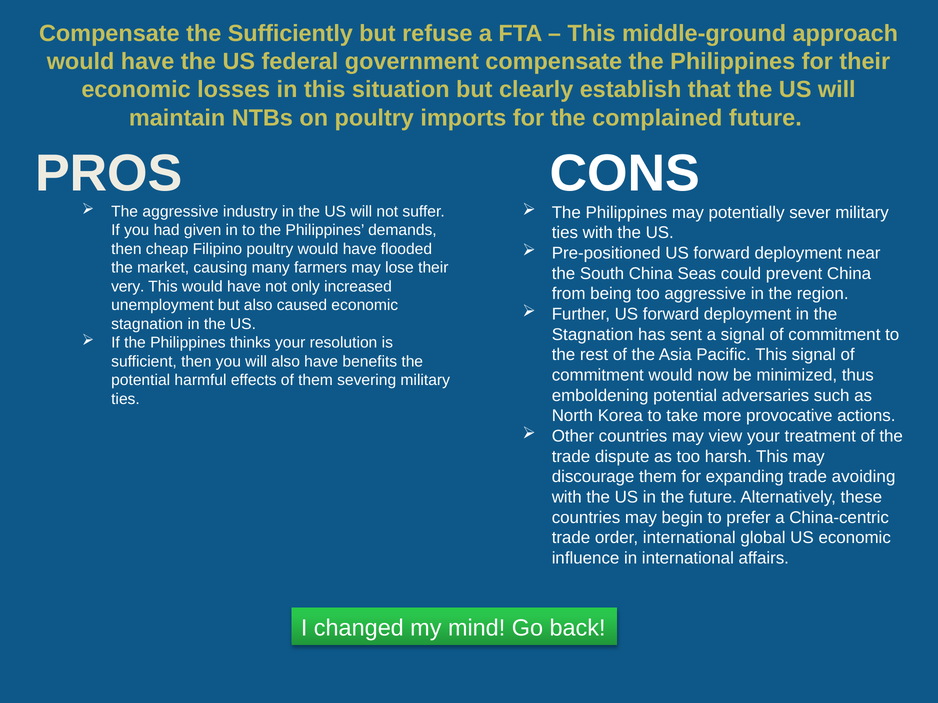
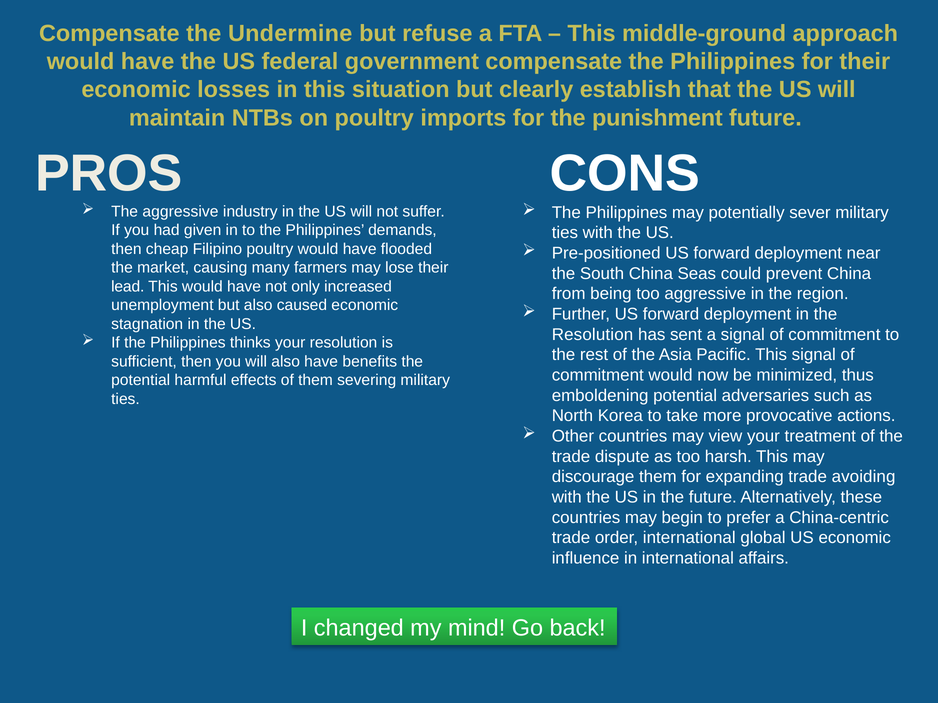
Sufficiently: Sufficiently -> Undermine (290, 33)
complained: complained -> punishment (657, 118)
very: very -> lead (128, 287)
Stagnation: Stagnation -> Resolution (593, 335)
